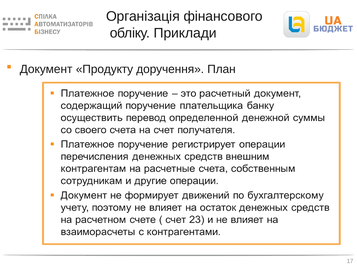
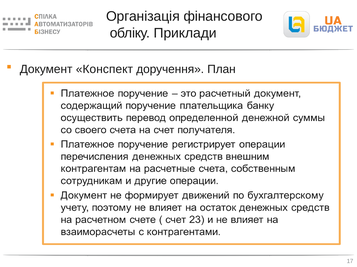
Продукту: Продукту -> Конспект (104, 69)
